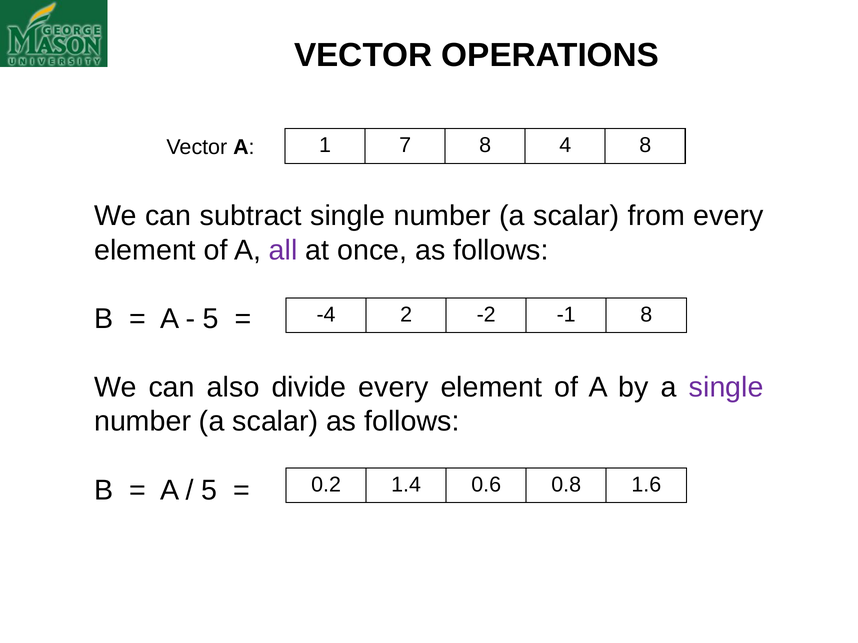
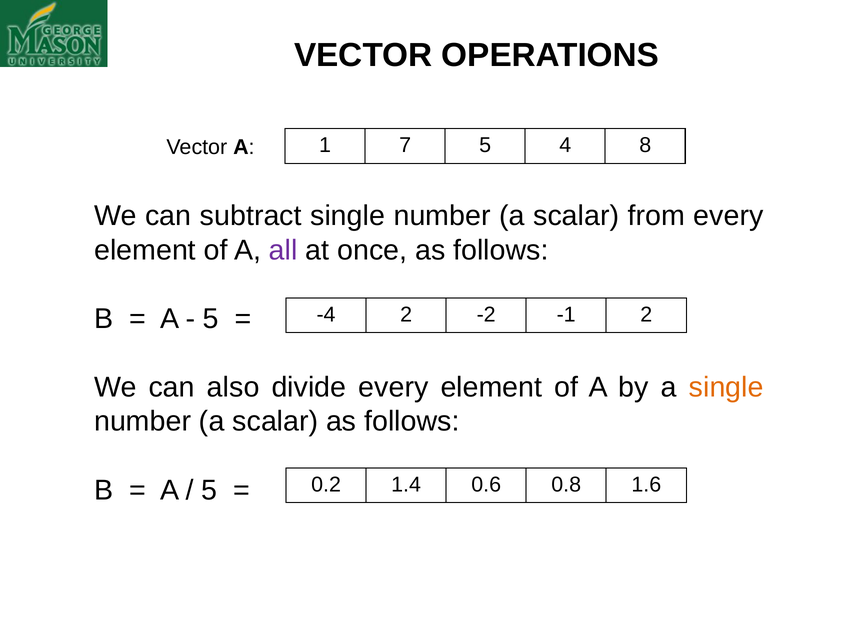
7 8: 8 -> 5 (485, 145)
-1 8: 8 -> 2 (646, 315)
single colour: purple -> orange (726, 388)
